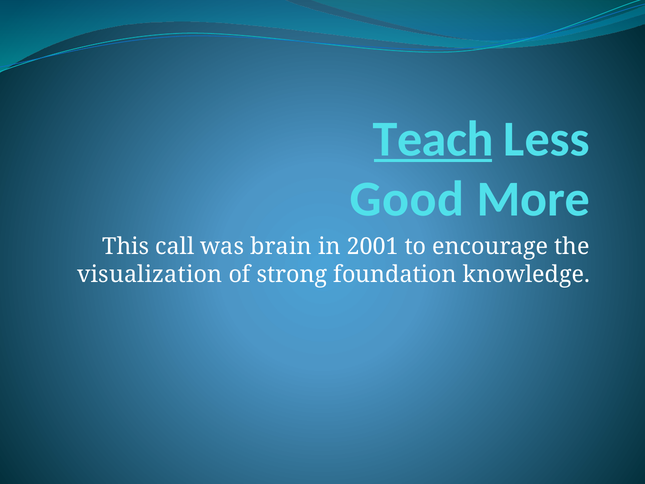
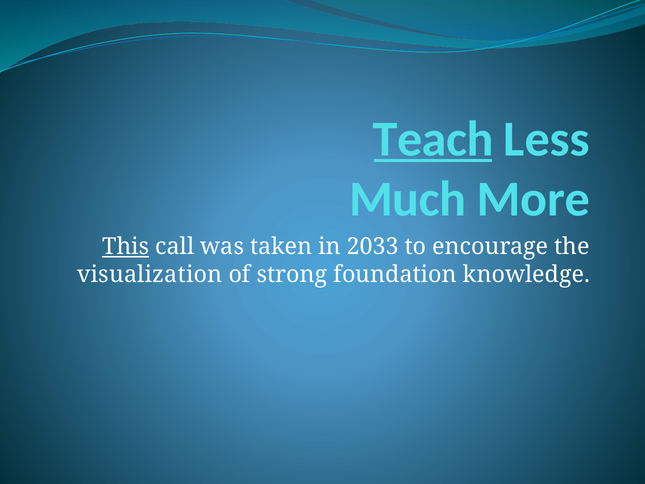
Good: Good -> Much (408, 199)
This underline: none -> present (126, 247)
brain: brain -> taken (281, 247)
2001: 2001 -> 2033 (373, 247)
